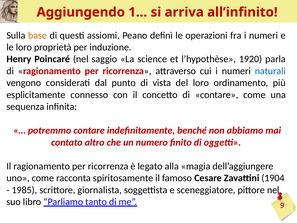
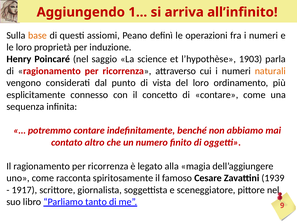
1920: 1920 -> 1903 (251, 59)
naturali colour: blue -> orange (270, 71)
1904: 1904 -> 1939 (273, 178)
1985: 1985 -> 1917 (24, 190)
